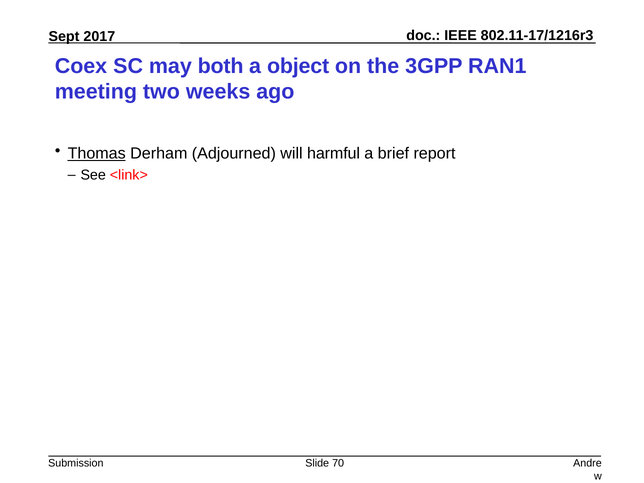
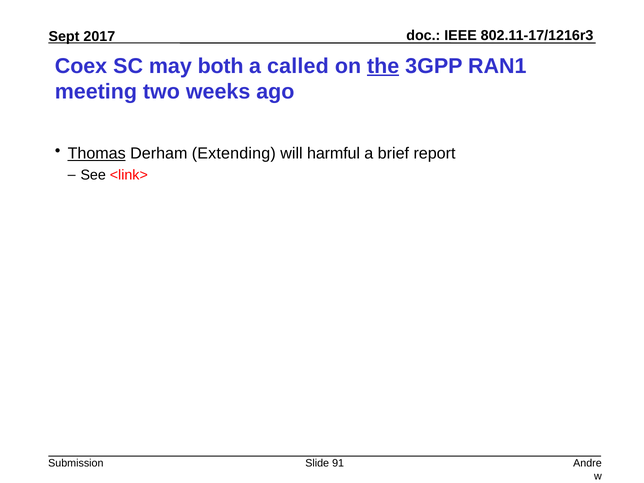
object: object -> called (298, 66)
the underline: none -> present (383, 66)
Adjourned: Adjourned -> Extending (234, 154)
70: 70 -> 91 (338, 463)
